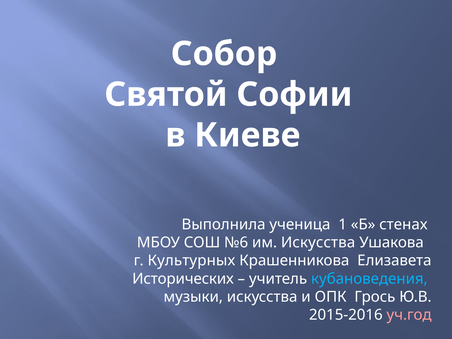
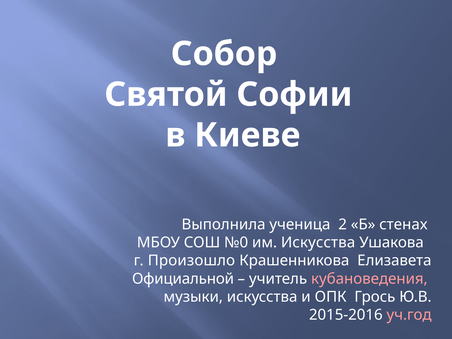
1: 1 -> 2 (343, 225)
№6: №6 -> №0 (236, 243)
Культурных: Культурных -> Произошло (191, 261)
Исторических: Исторических -> Официальной (183, 279)
кубановедения colour: light blue -> pink (369, 279)
